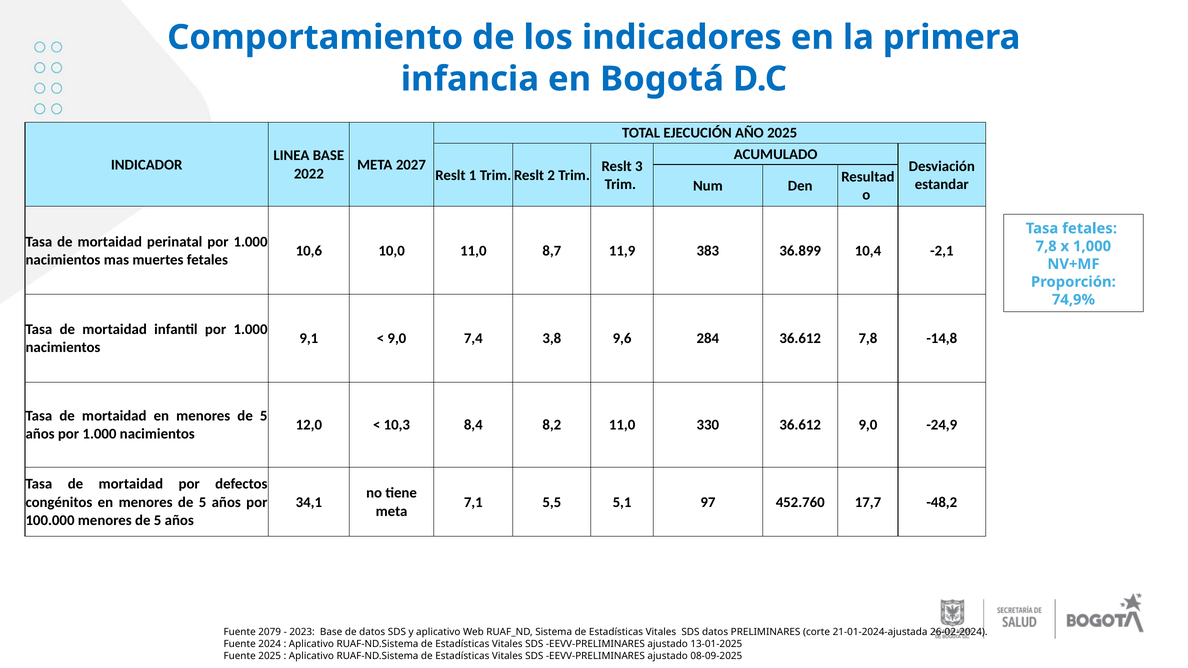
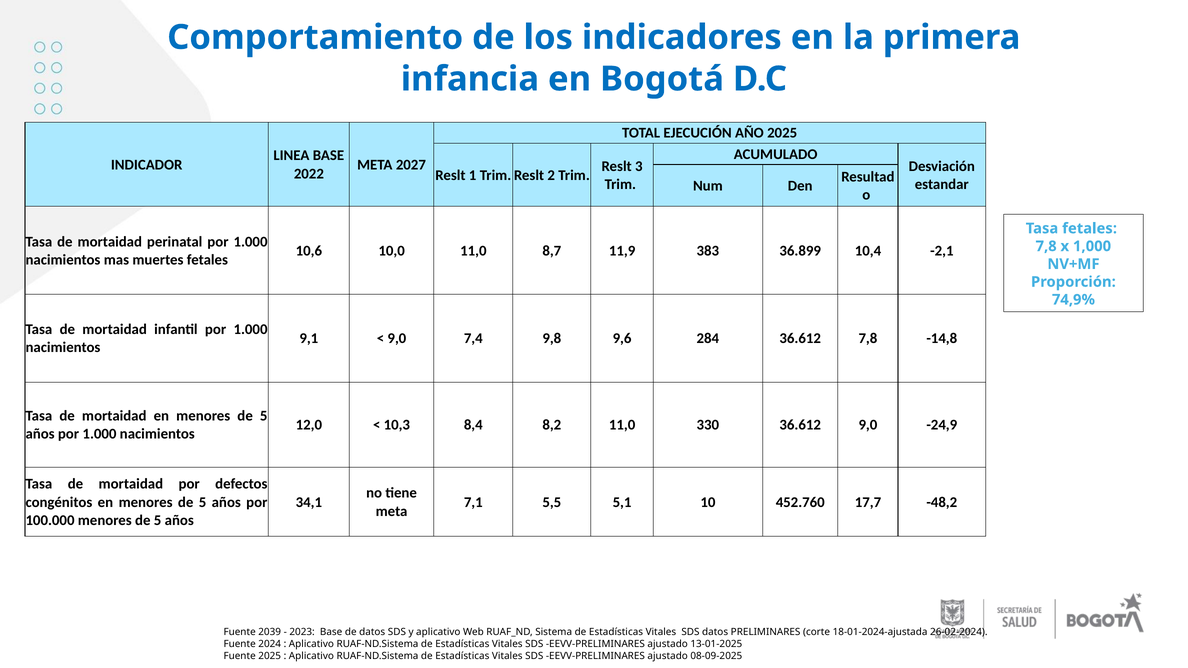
3,8: 3,8 -> 9,8 (552, 339)
97: 97 -> 10 (708, 502)
2079: 2079 -> 2039 (270, 632)
21-01-2024-ajustada: 21-01-2024-ajustada -> 18-01-2024-ajustada (880, 632)
